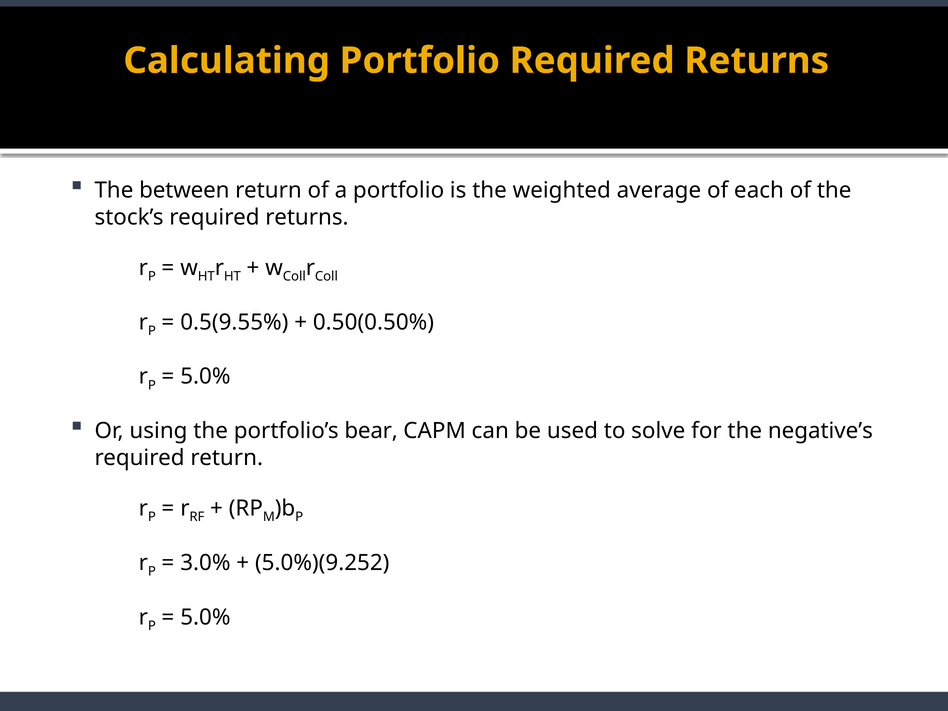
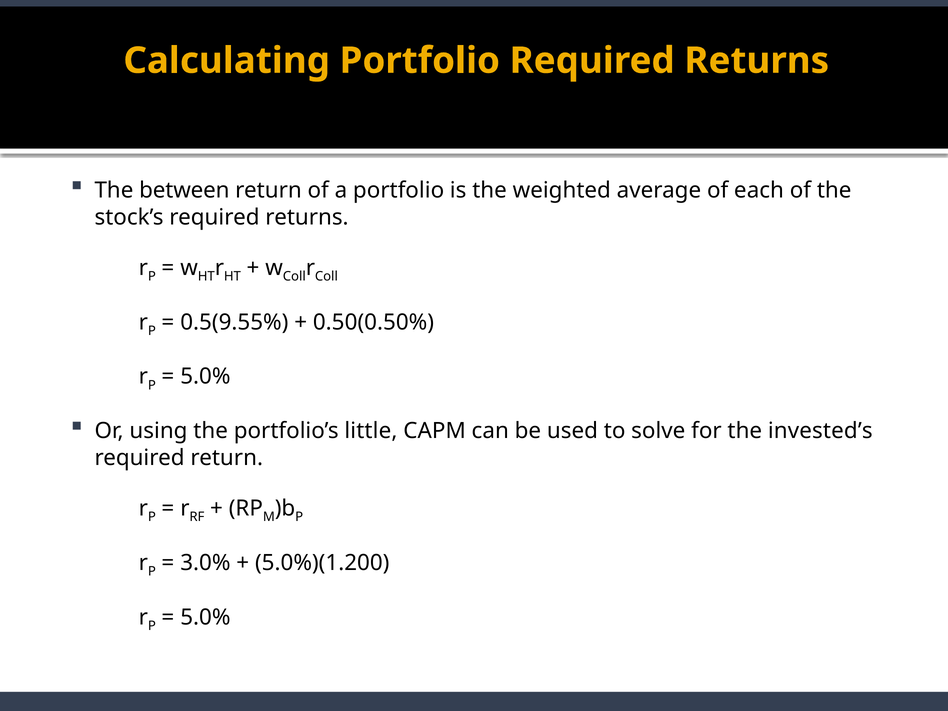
bear: bear -> little (371, 431)
negative’s: negative’s -> invested’s (820, 431)
5.0%)(9.252: 5.0%)(9.252 -> 5.0%)(1.200 (322, 563)
